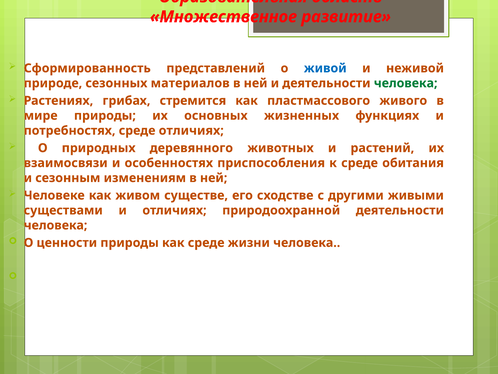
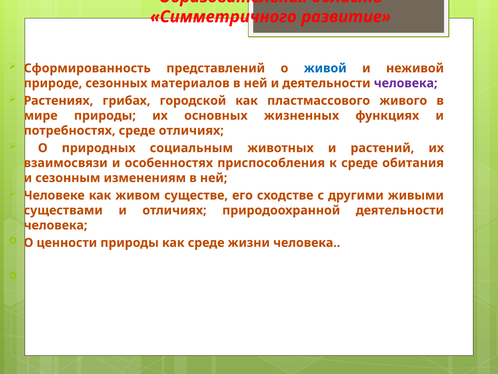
Множественное: Множественное -> Симметричного (223, 17)
человека colour: green -> purple (406, 83)
стремится: стремится -> городской (193, 101)
деревянного: деревянного -> социальным (191, 148)
